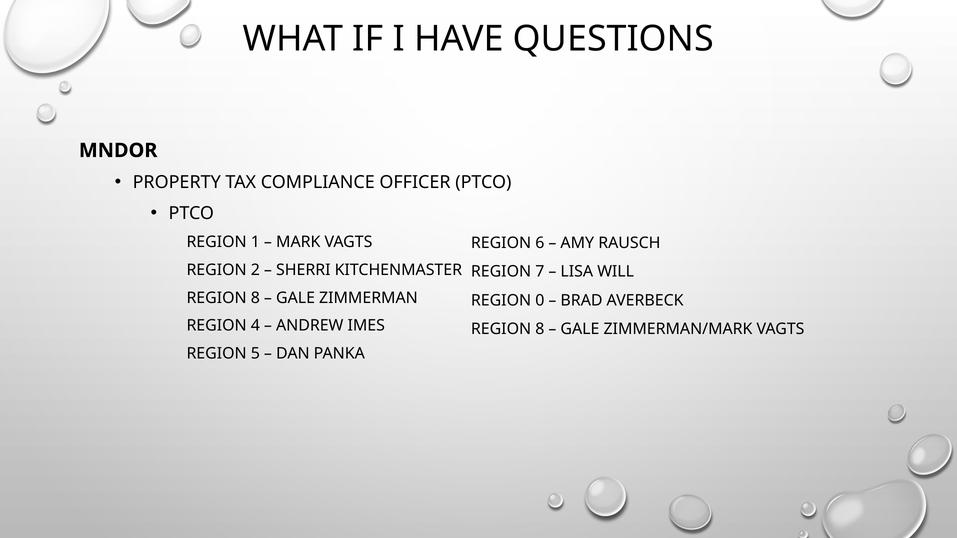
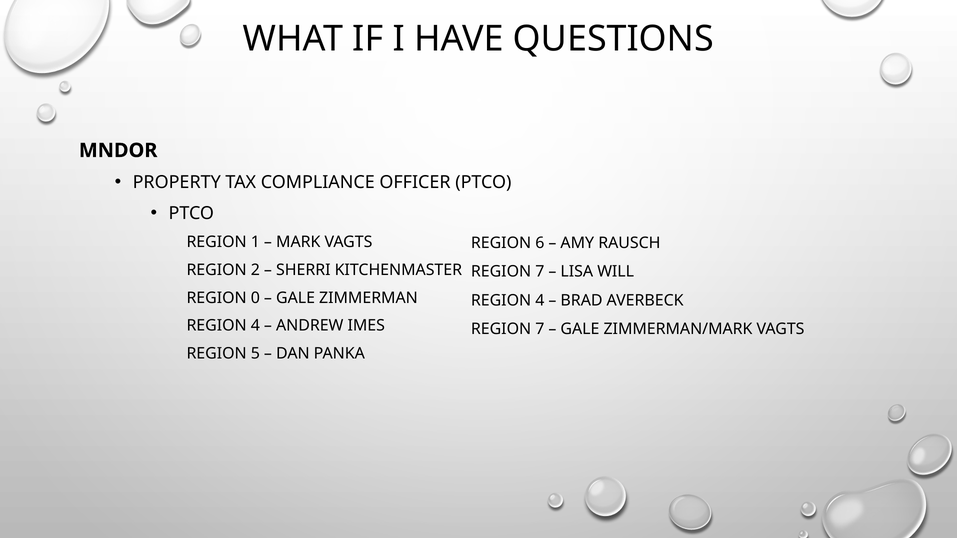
8: 8 -> 0 (255, 298)
0: 0 -> 4 (540, 300)
8: 8 -> 7 (540, 329)
